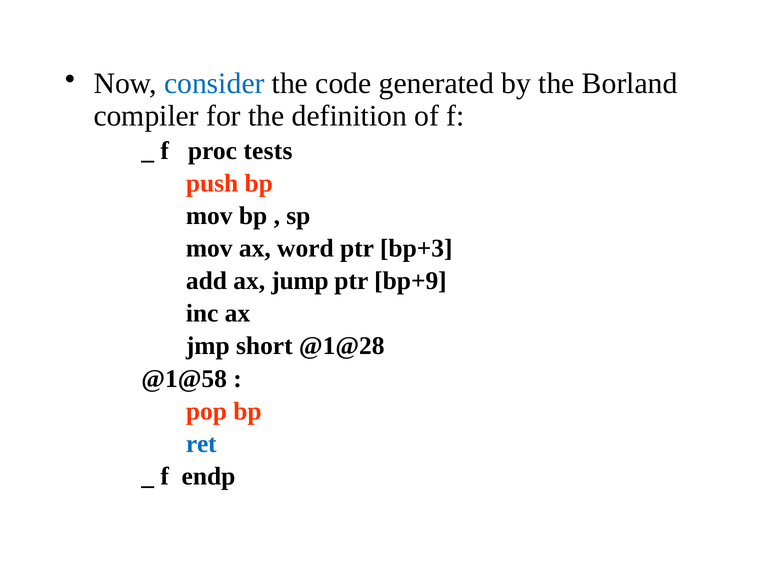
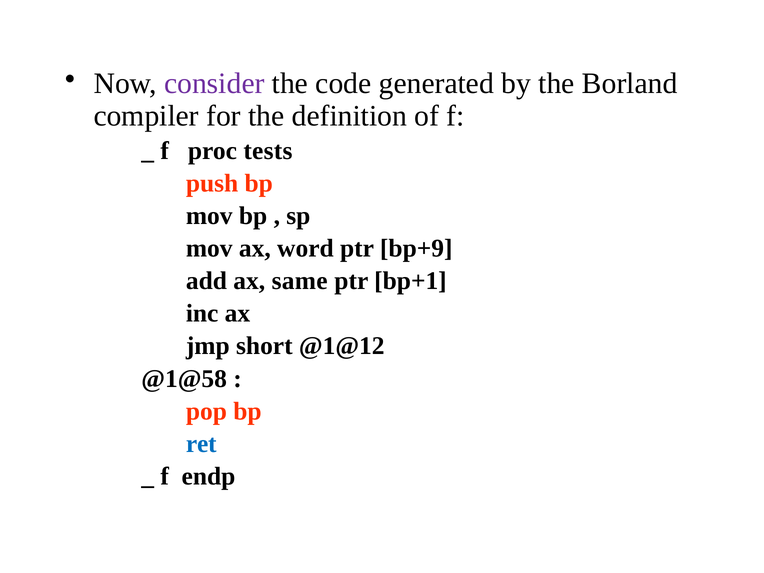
consider colour: blue -> purple (214, 84)
bp+3: bp+3 -> bp+9 (416, 248)
jump: jump -> same (300, 281)
bp+9: bp+9 -> bp+1 (410, 281)
@1@28: @1@28 -> @1@12 (342, 346)
